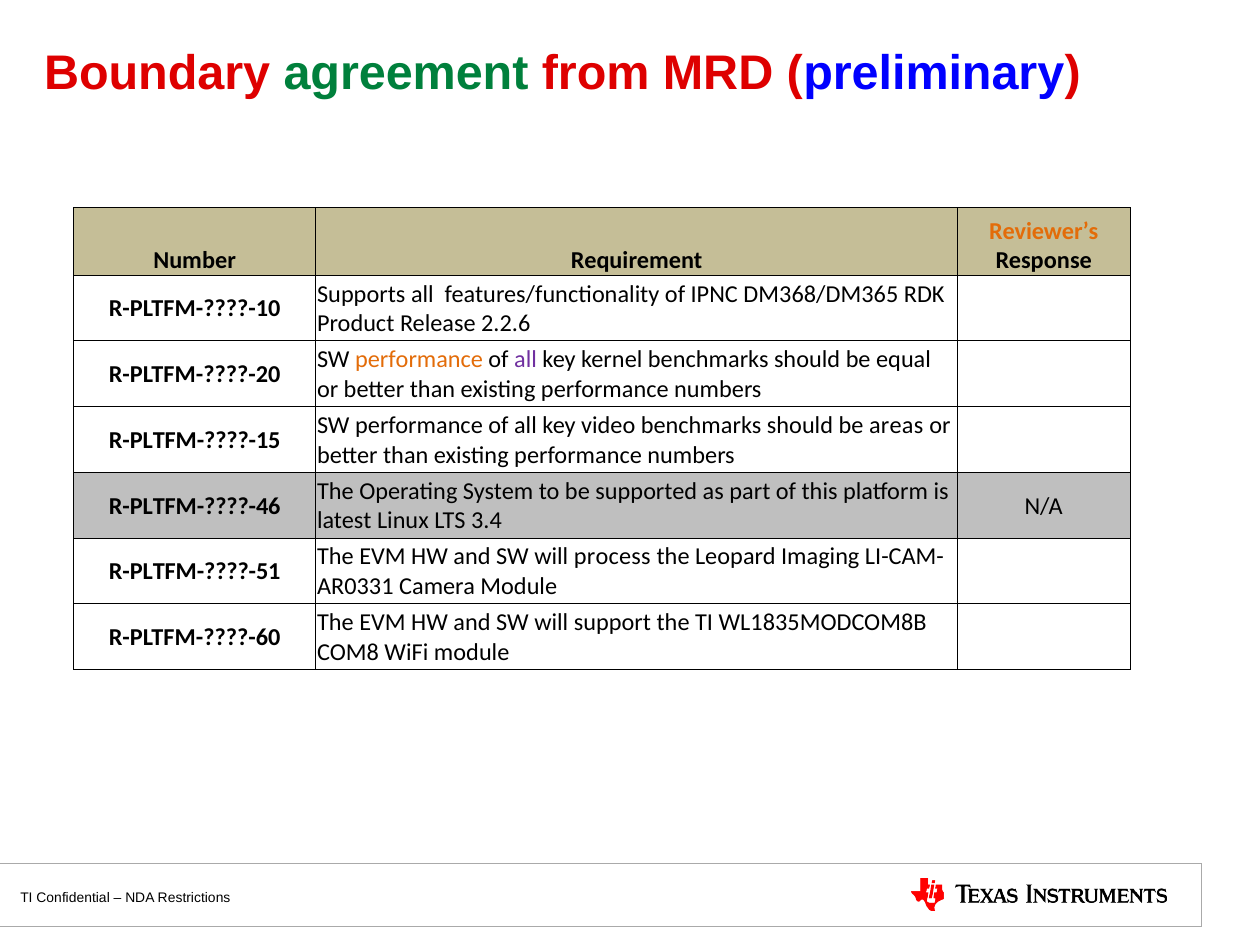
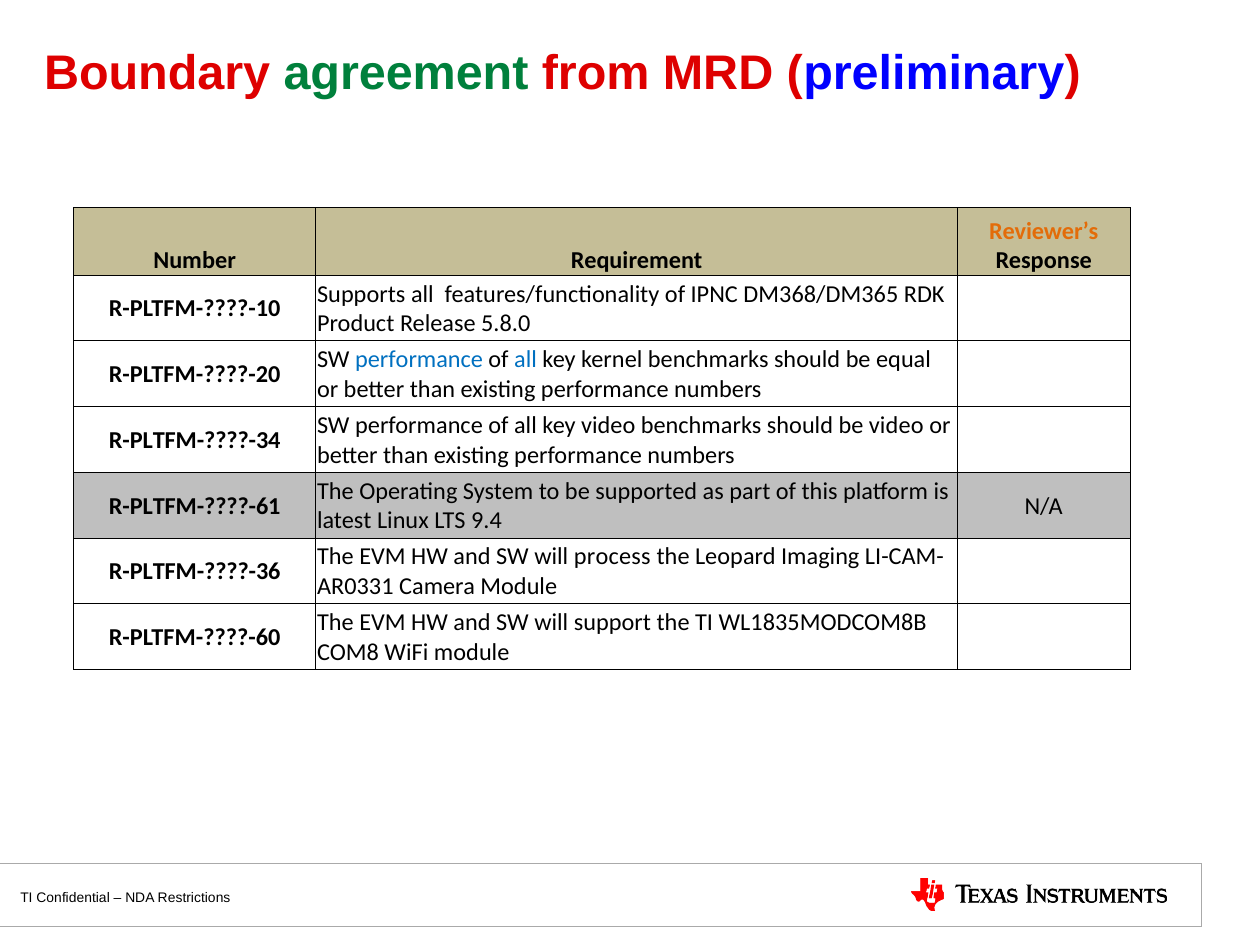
2.2.6: 2.2.6 -> 5.8.0 (506, 324)
performance colour: orange -> blue (419, 360)
all colour: purple -> blue (525, 360)
be areas: areas -> video (896, 426)
R-PLTFM-????-15: R-PLTFM-????-15 -> R-PLTFM-????-34 (195, 440)
R-PLTFM-????-46: R-PLTFM-????-46 -> R-PLTFM-????-61 (195, 506)
3.4: 3.4 -> 9.4 (487, 521)
R-PLTFM-????-51: R-PLTFM-????-51 -> R-PLTFM-????-36 (195, 572)
